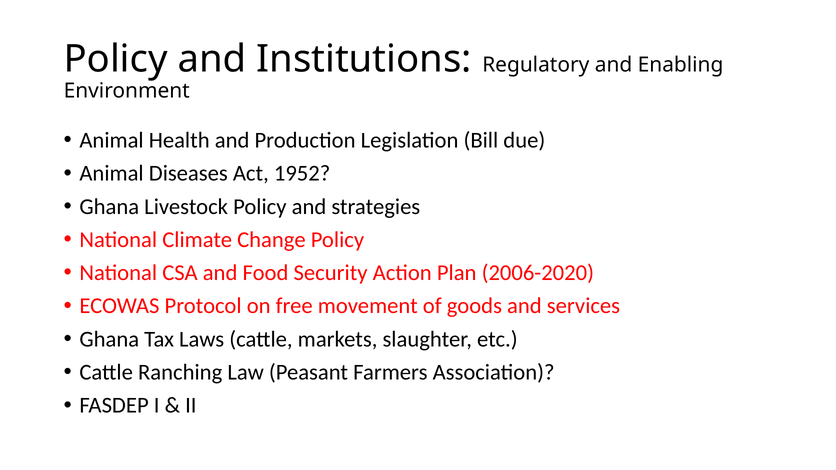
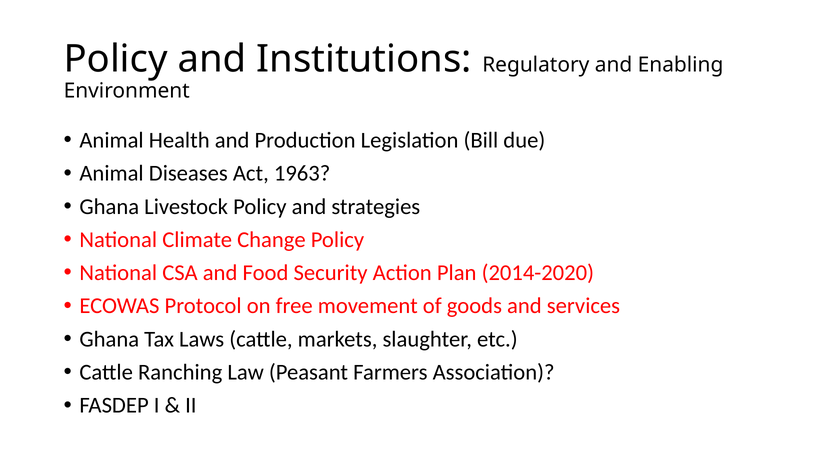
1952: 1952 -> 1963 (302, 174)
2006-2020: 2006-2020 -> 2014-2020 (538, 273)
